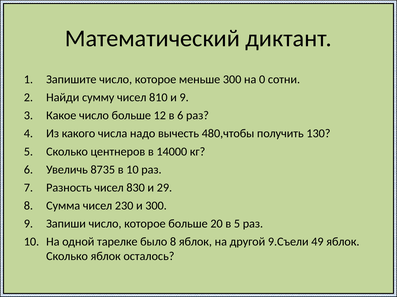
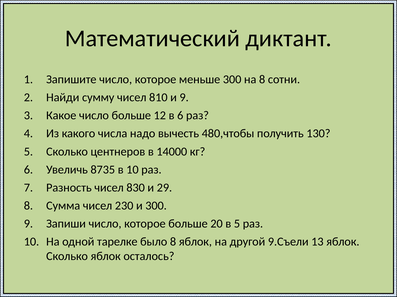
на 0: 0 -> 8 (262, 80)
49: 49 -> 13 (317, 242)
